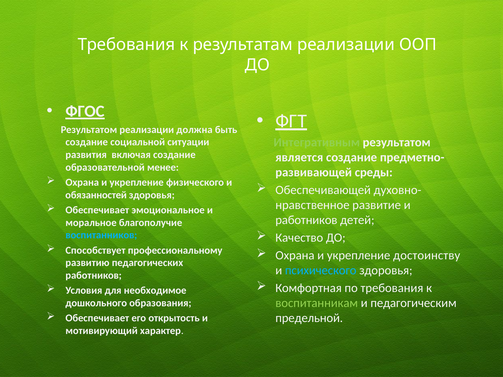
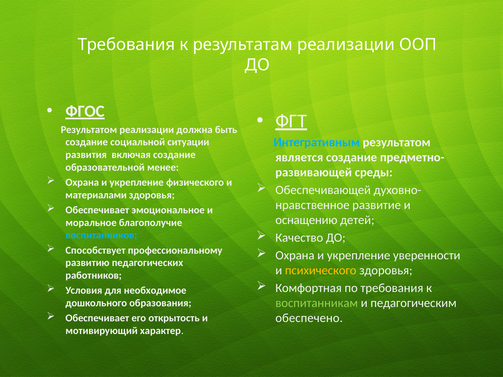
Интегративным colour: light green -> light blue (317, 142)
обязанностей: обязанностей -> материалами (96, 195)
работников: работников -> оснащению (306, 220)
достоинству: достоинству -> уверенности (427, 256)
психического colour: light blue -> yellow (321, 271)
предельной: предельной -> обеспечено (309, 318)
